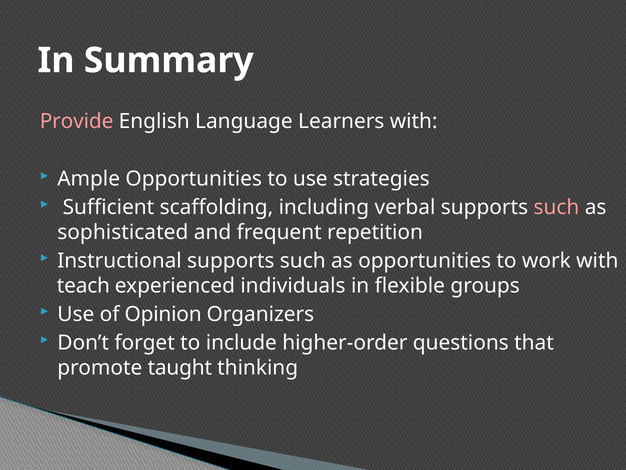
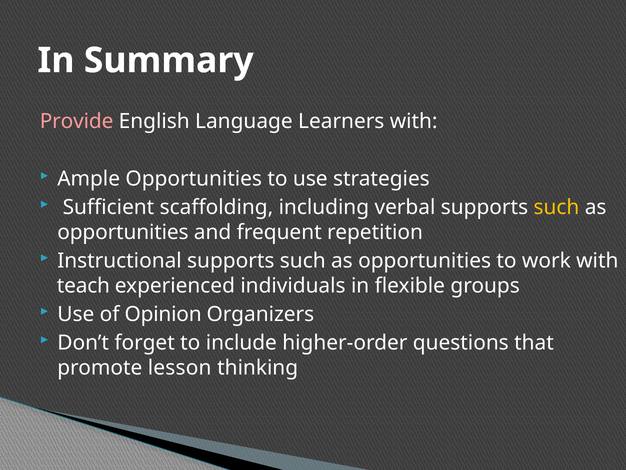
such colour: pink -> yellow (556, 207)
sophisticated: sophisticated -> opportunities (123, 232)
taught: taught -> lesson (180, 368)
